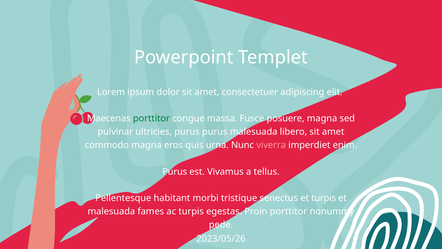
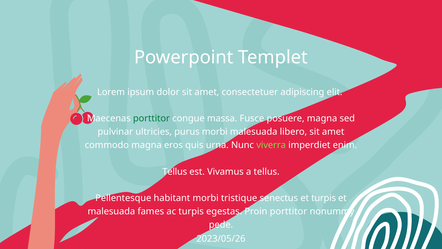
purus purus: purus -> morbi (215, 132)
viverra colour: pink -> light green (271, 145)
Purus: Purus -> Tellus (175, 171)
